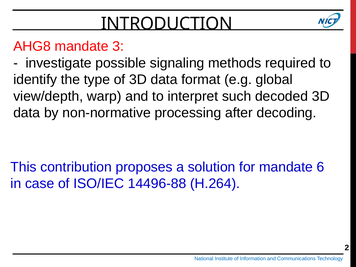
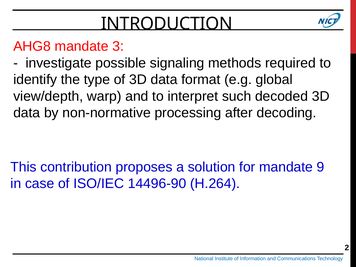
6: 6 -> 9 (321, 167)
14496-88: 14496-88 -> 14496-90 (157, 184)
